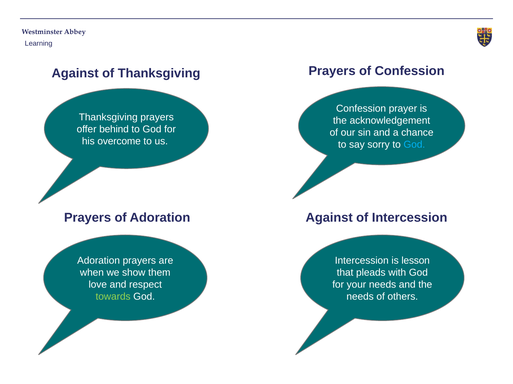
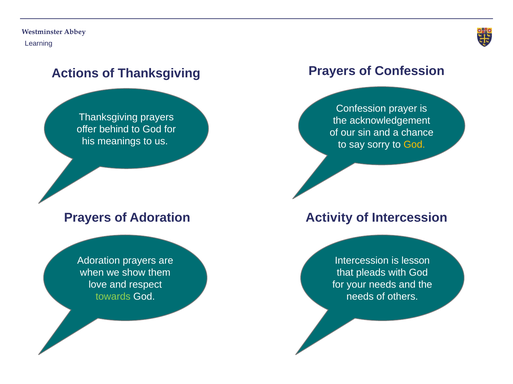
Against: Against -> Actions (75, 73)
overcome: overcome -> meanings (119, 141)
God colour: light blue -> yellow (414, 145)
Adoration Against: Against -> Activity (329, 218)
